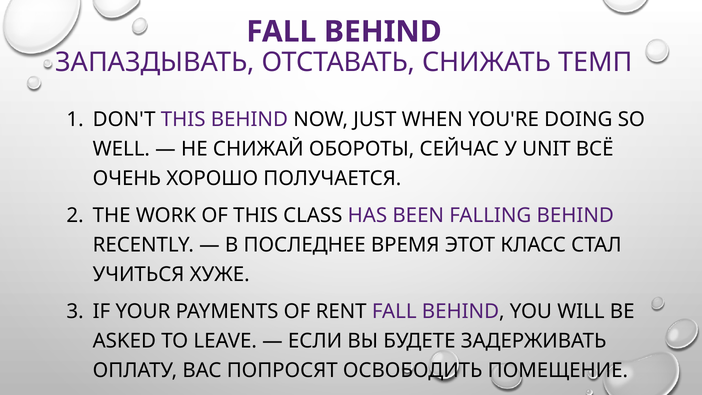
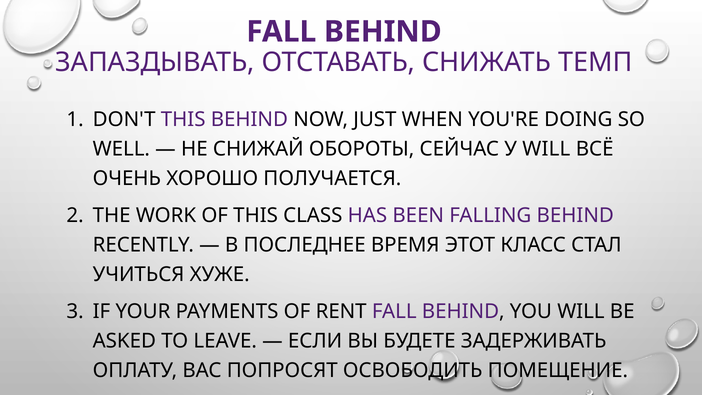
У UNIT: UNIT -> WILL (546, 149)
